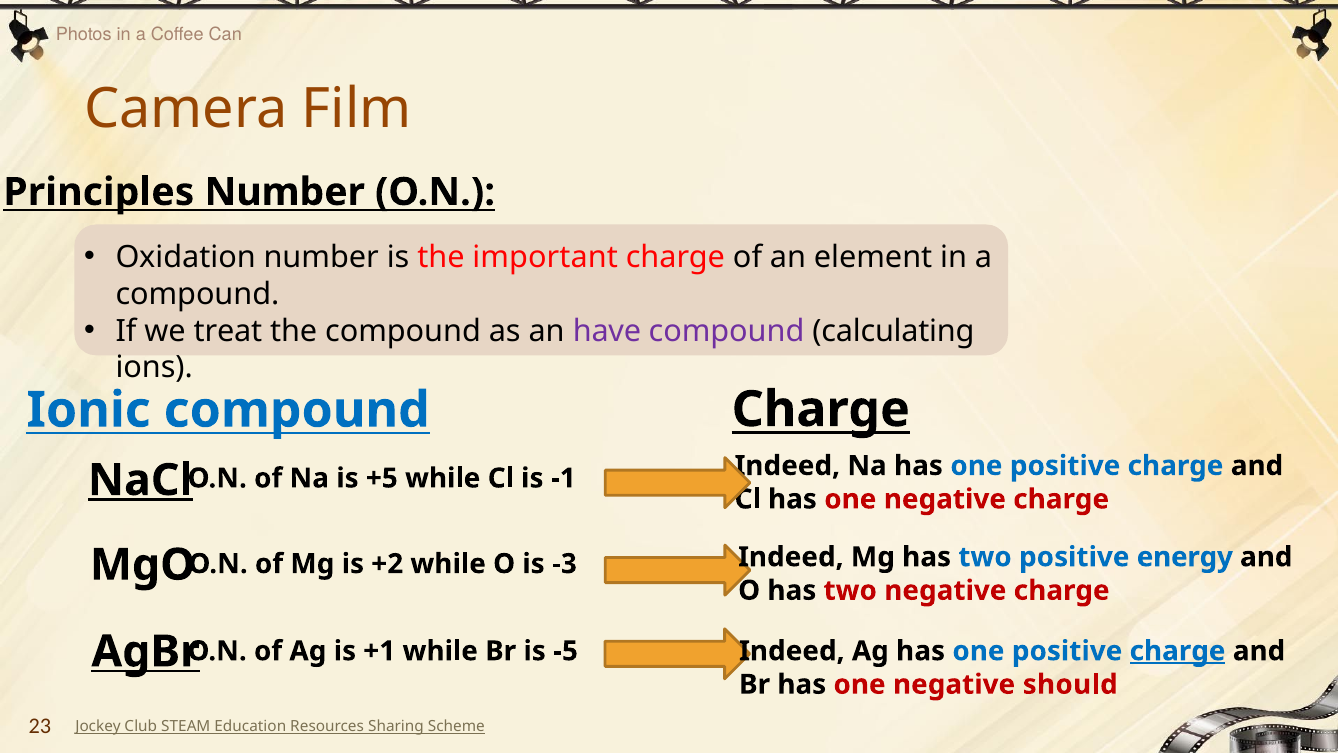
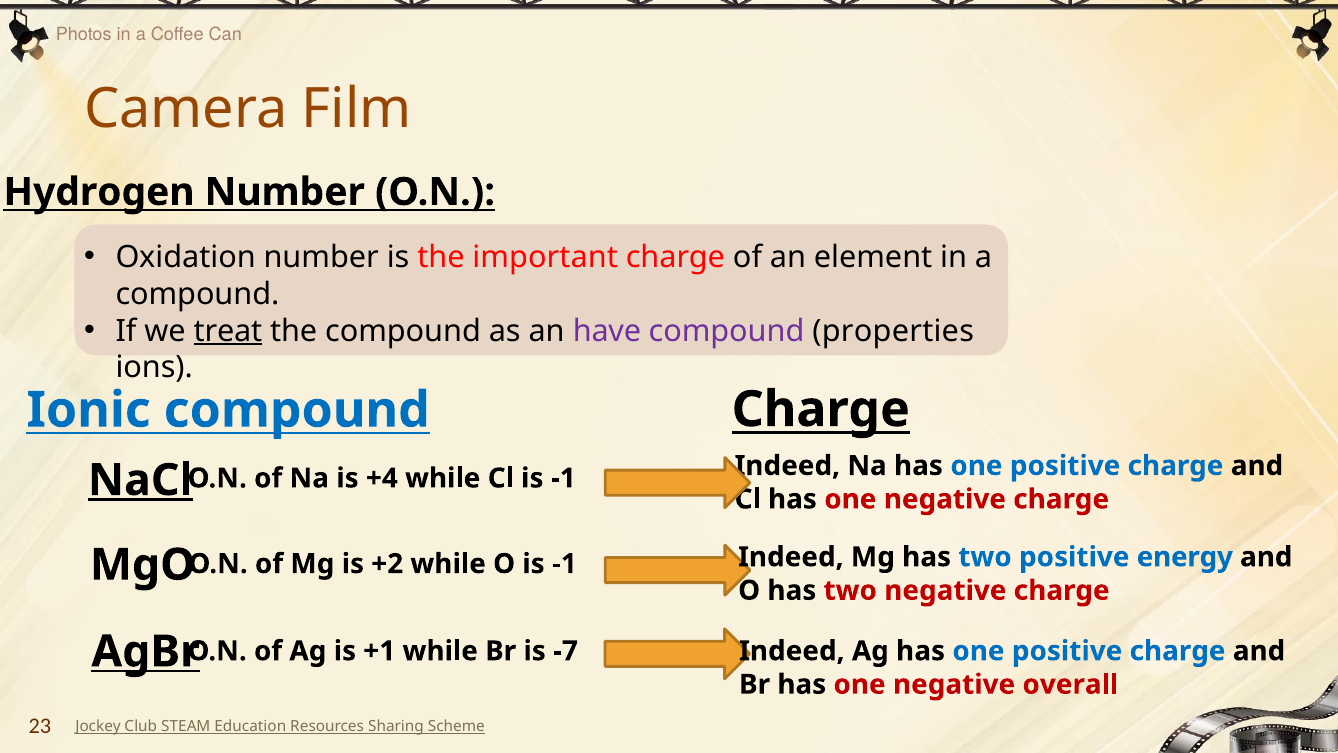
Principles: Principles -> Hydrogen (99, 192)
treat underline: none -> present (228, 331)
calculating: calculating -> properties (893, 331)
+5: +5 -> +4 (382, 478)
O is -3: -3 -> -1 (564, 564)
-5: -5 -> -7 (565, 651)
charge underline: present -> none (1178, 651)
should: should -> overall (1070, 684)
